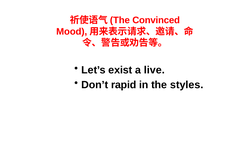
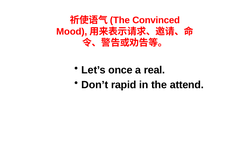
exist: exist -> once (120, 70)
live: live -> real (154, 70)
styles: styles -> attend (187, 85)
